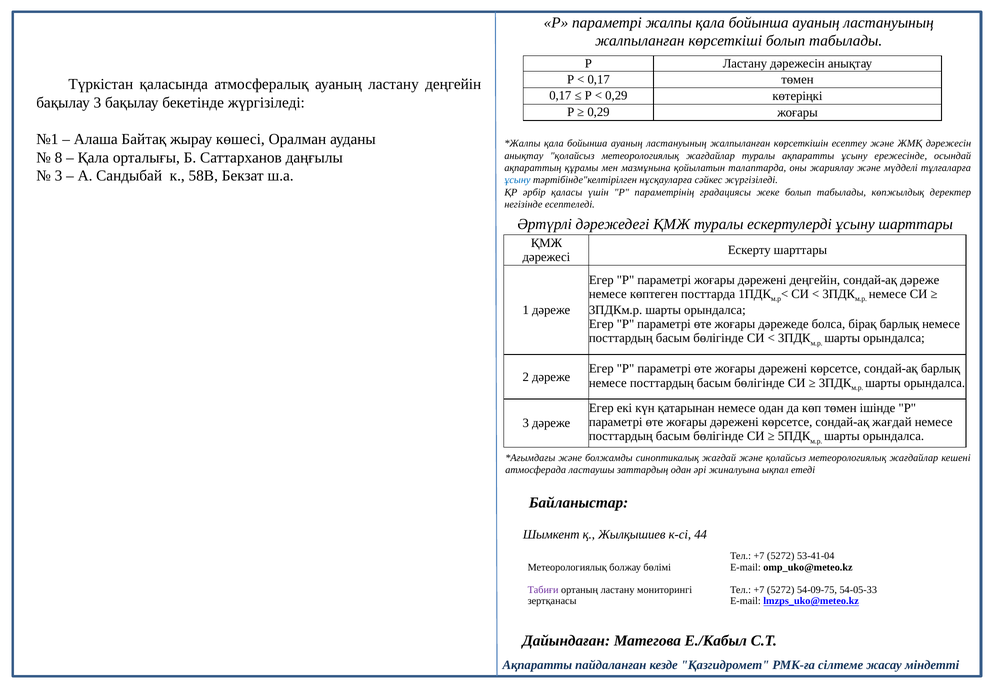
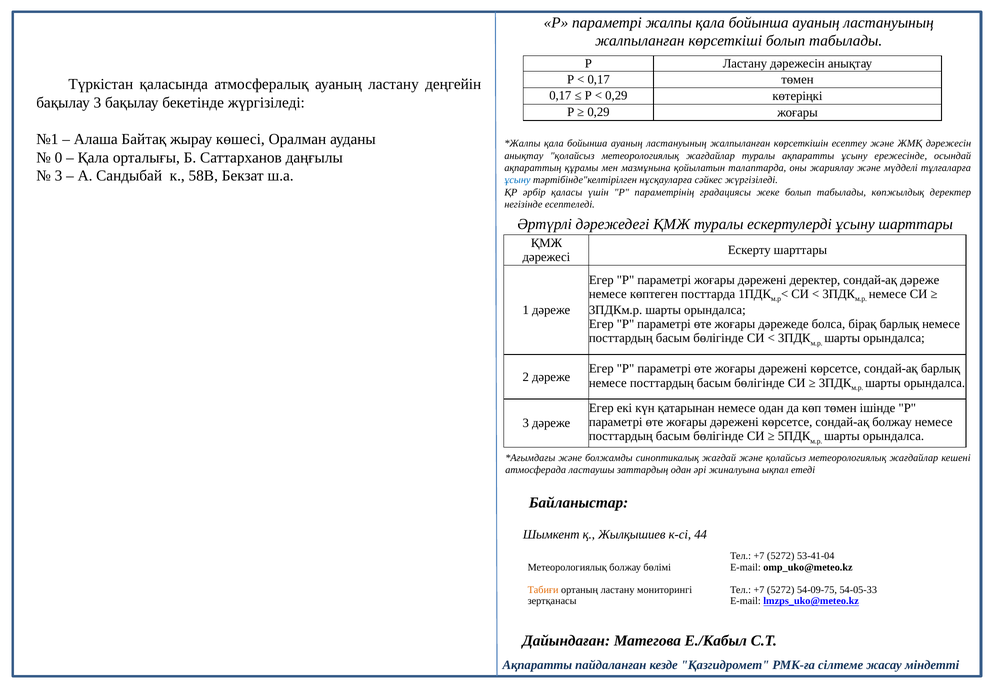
8: 8 -> 0 (59, 158)
дәрежені деңгейін: деңгейін -> деректер (815, 280)
сондай-ақ жағдай: жағдай -> болжау (892, 422)
Табиғи colour: purple -> orange (543, 590)
